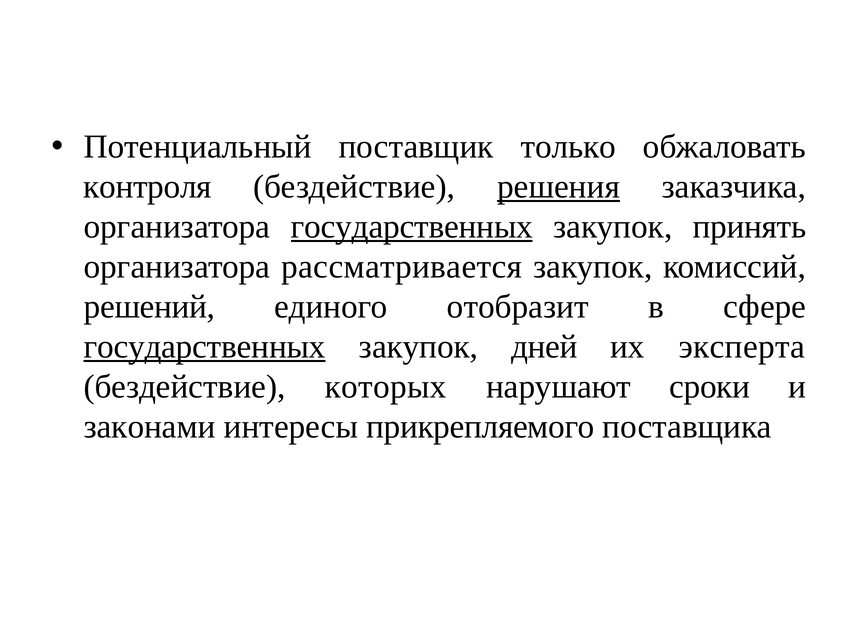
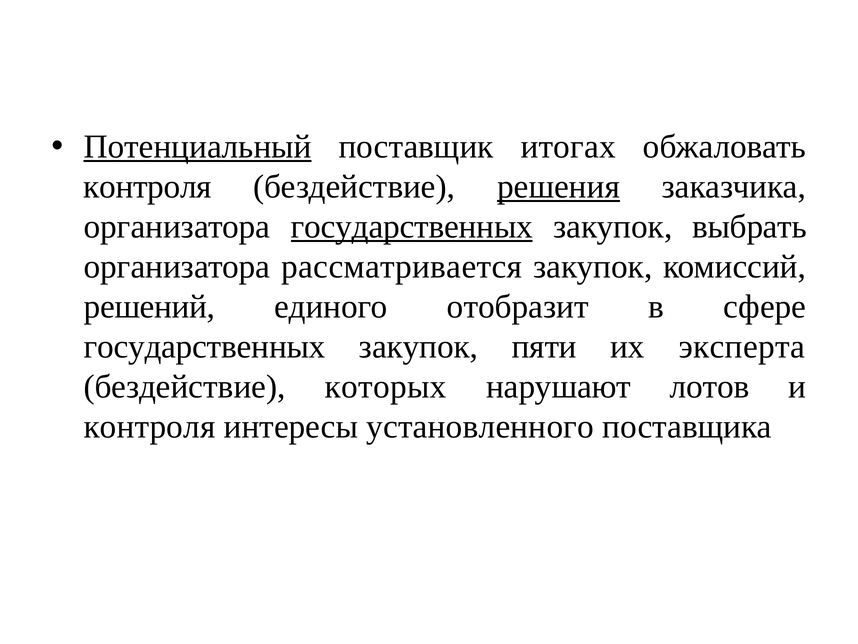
Потенциальный underline: none -> present (198, 147)
только: только -> итогах (568, 147)
принять: принять -> выбрать (750, 227)
государственных underline: present -> none (205, 347)
дней: дней -> пяти (544, 347)
сроки: сроки -> лотов (710, 386)
законами: законами -> контроля (149, 426)
прикрепляемого: прикрепляемого -> установленного (480, 426)
